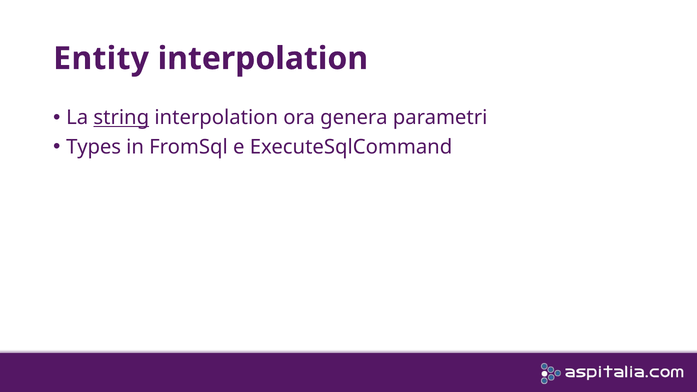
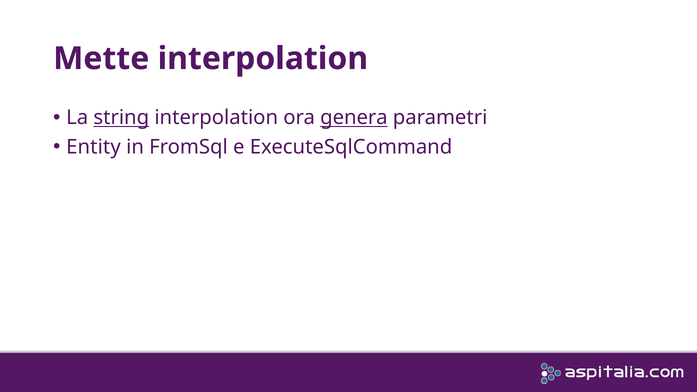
Entity: Entity -> Mette (101, 59)
genera underline: none -> present (354, 118)
Types: Types -> Entity (93, 147)
